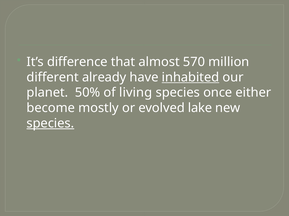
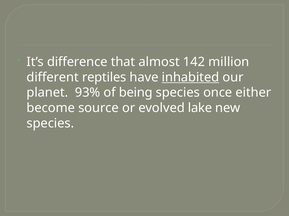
570: 570 -> 142 (194, 62)
already: already -> reptiles (104, 77)
50%: 50% -> 93% (88, 93)
living: living -> being (136, 93)
mostly: mostly -> source (98, 108)
species underline: present -> none (50, 124)
